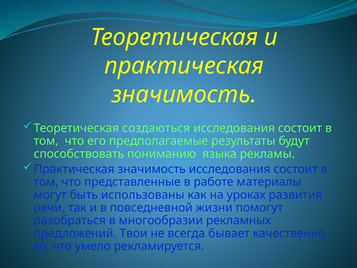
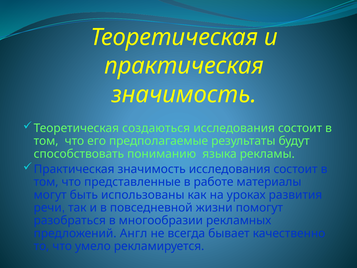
Твои: Твои -> Англ (134, 233)
